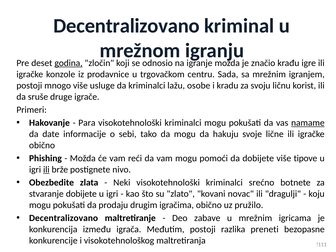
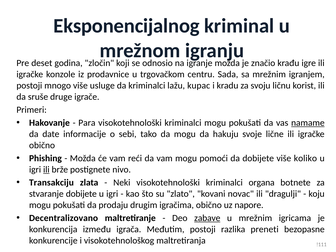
Decentralizovano: Decentralizovano -> Eksponencijalnog (127, 26)
godina underline: present -> none (69, 63)
osobe: osobe -> kupac (199, 85)
tipove: tipove -> koliko (305, 158)
Obezbedite: Obezbedite -> Transakciju (51, 183)
srećno: srećno -> organa (262, 183)
pružilo: pružilo -> napore (249, 205)
zabave underline: none -> present (207, 218)
